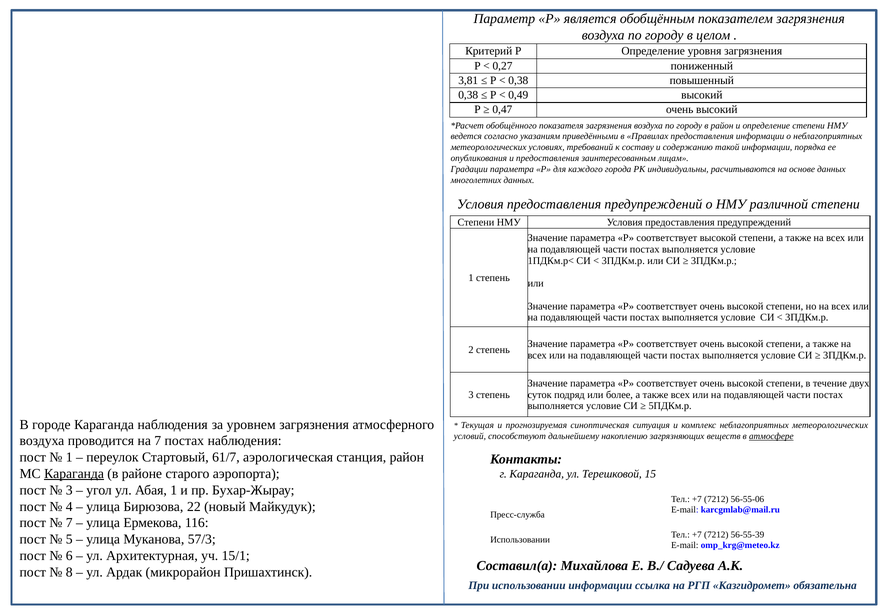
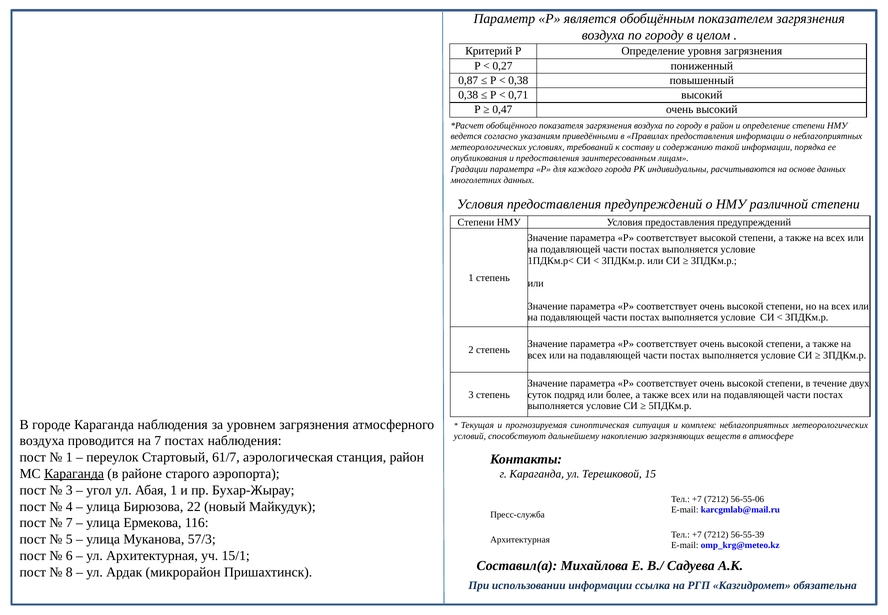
3,81: 3,81 -> 0,87 (468, 80)
0,49: 0,49 -> 0,71 (518, 95)
атмосфере underline: present -> none (771, 436)
Использовании: Использовании -> Архитектурная (520, 540)
